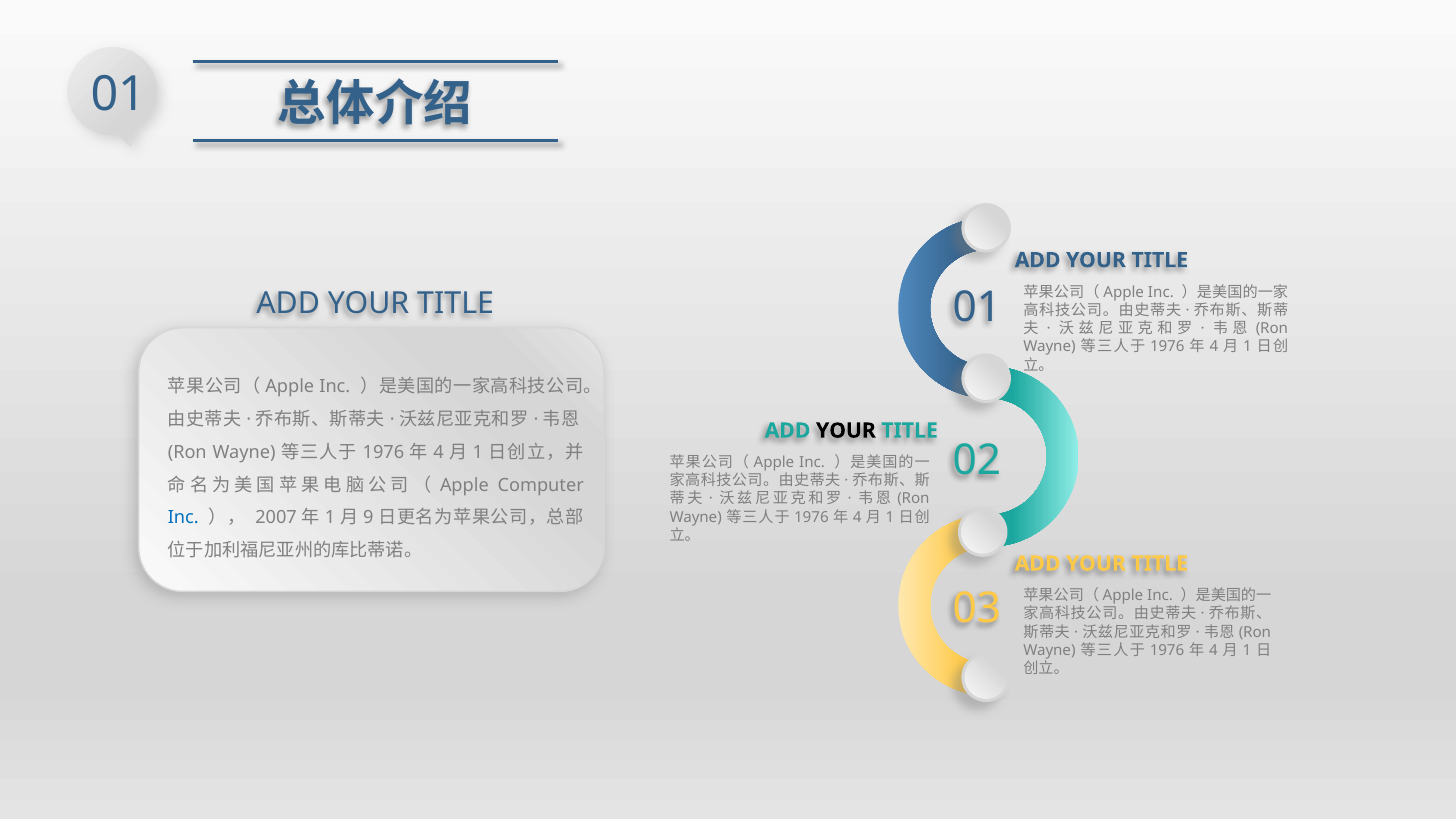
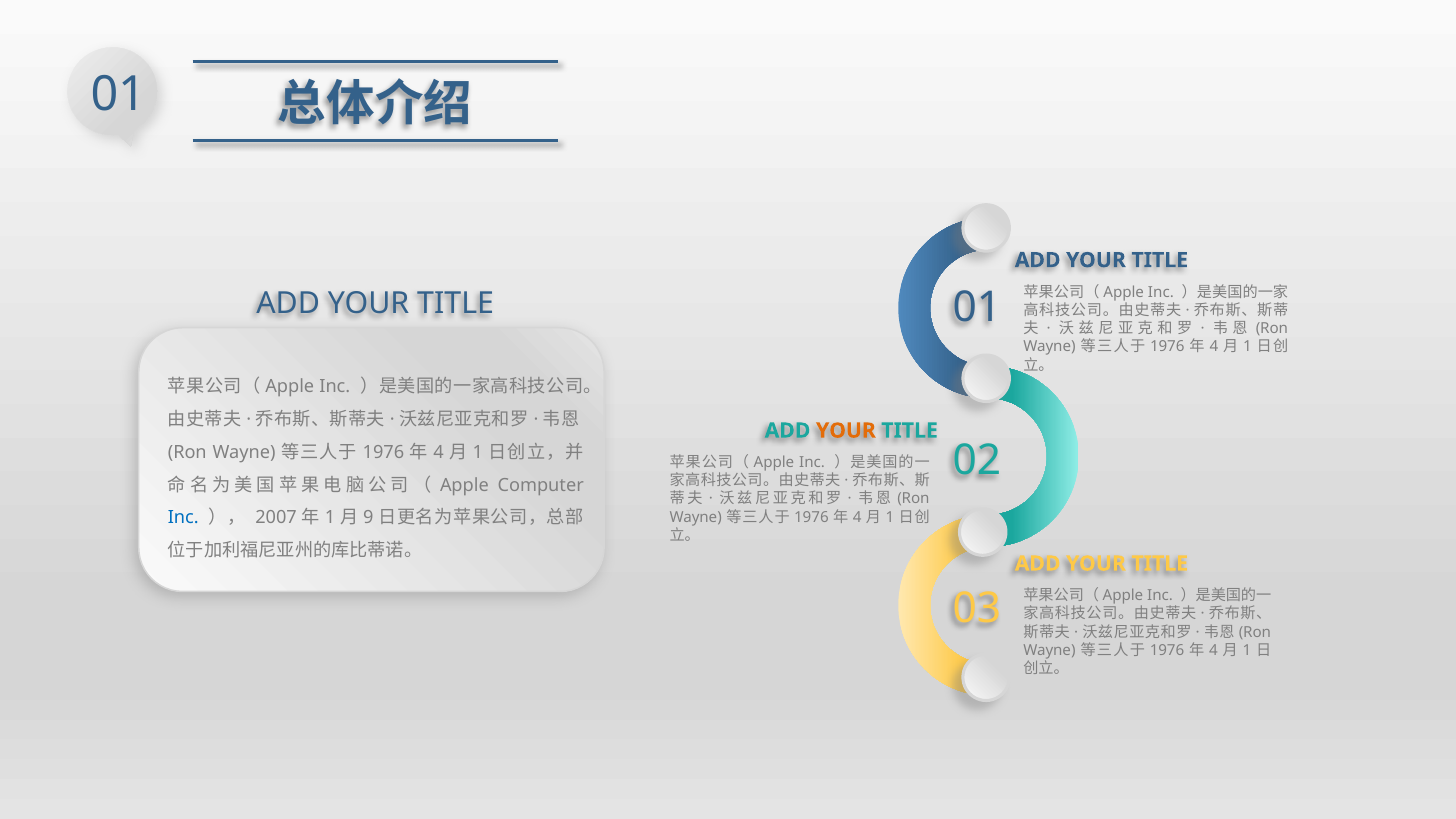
YOUR colour: black -> orange (846, 431)
